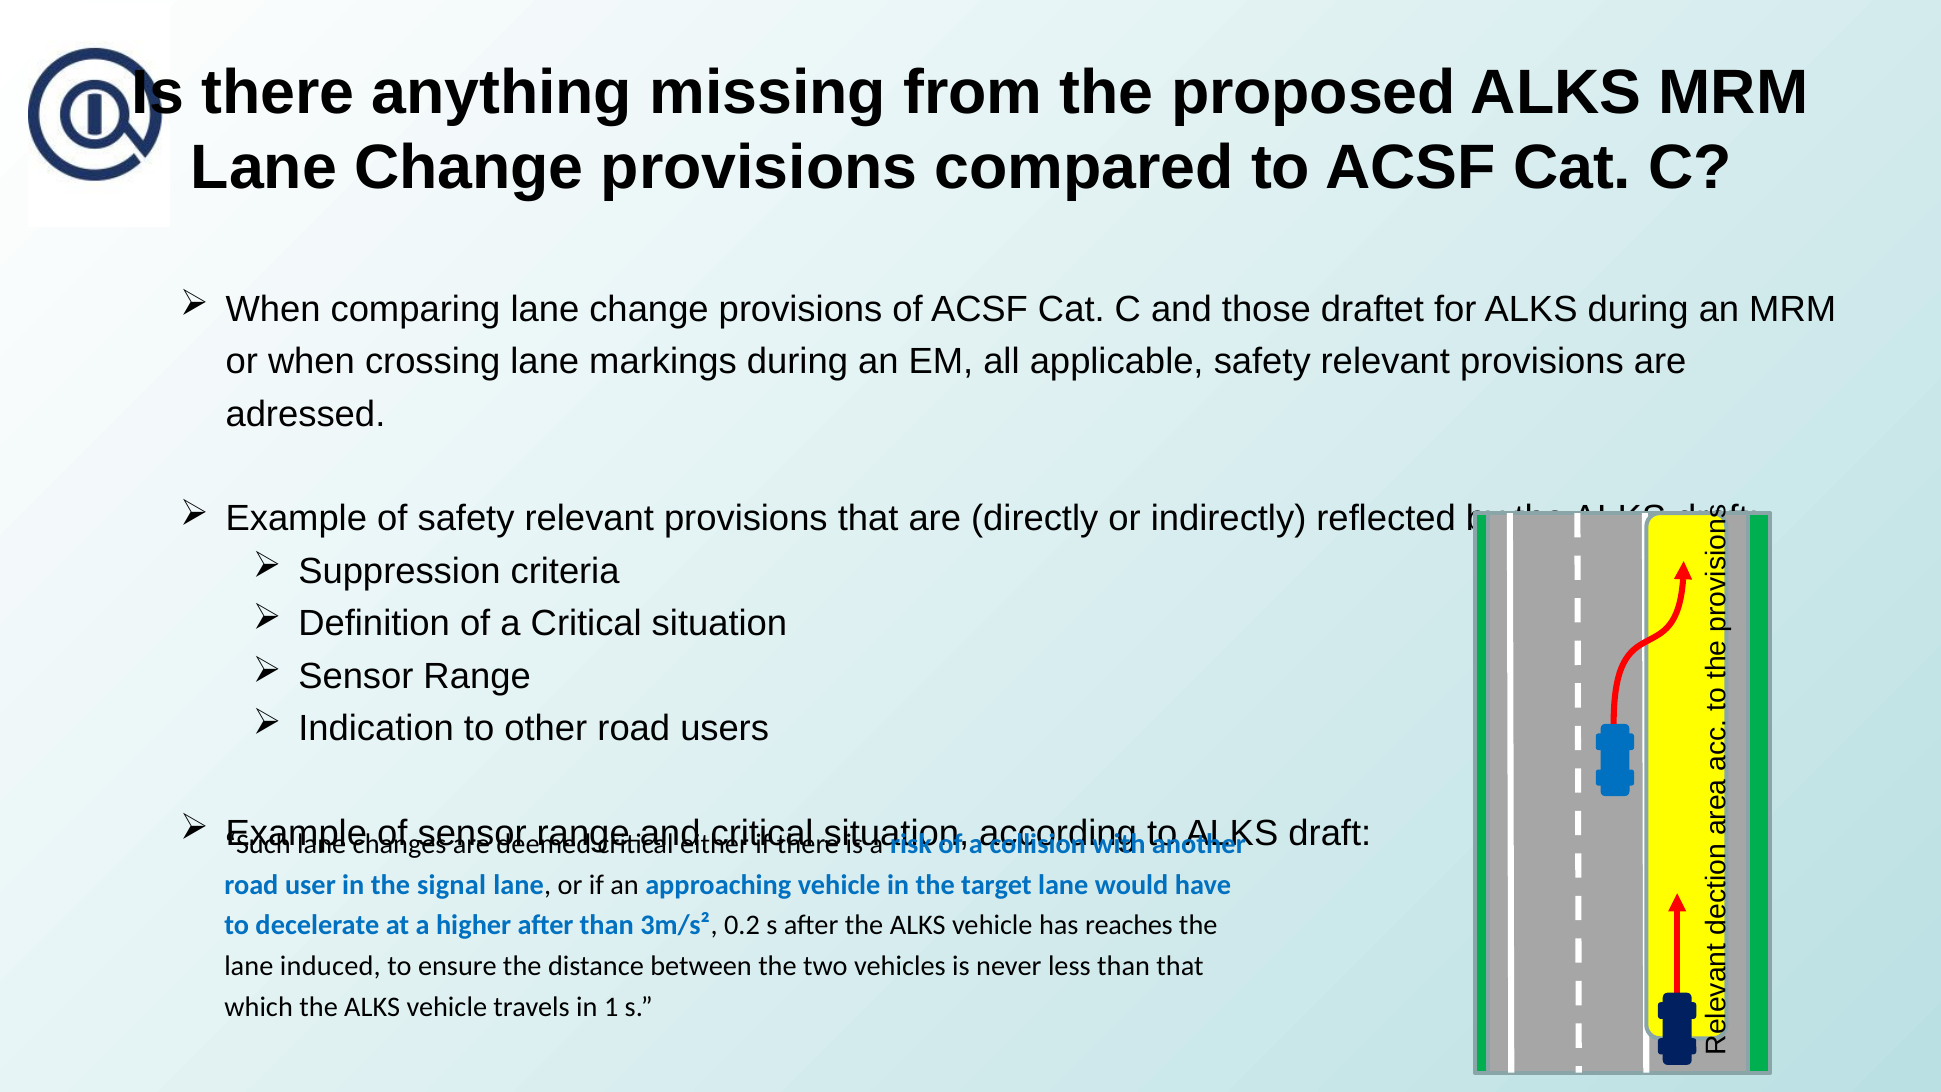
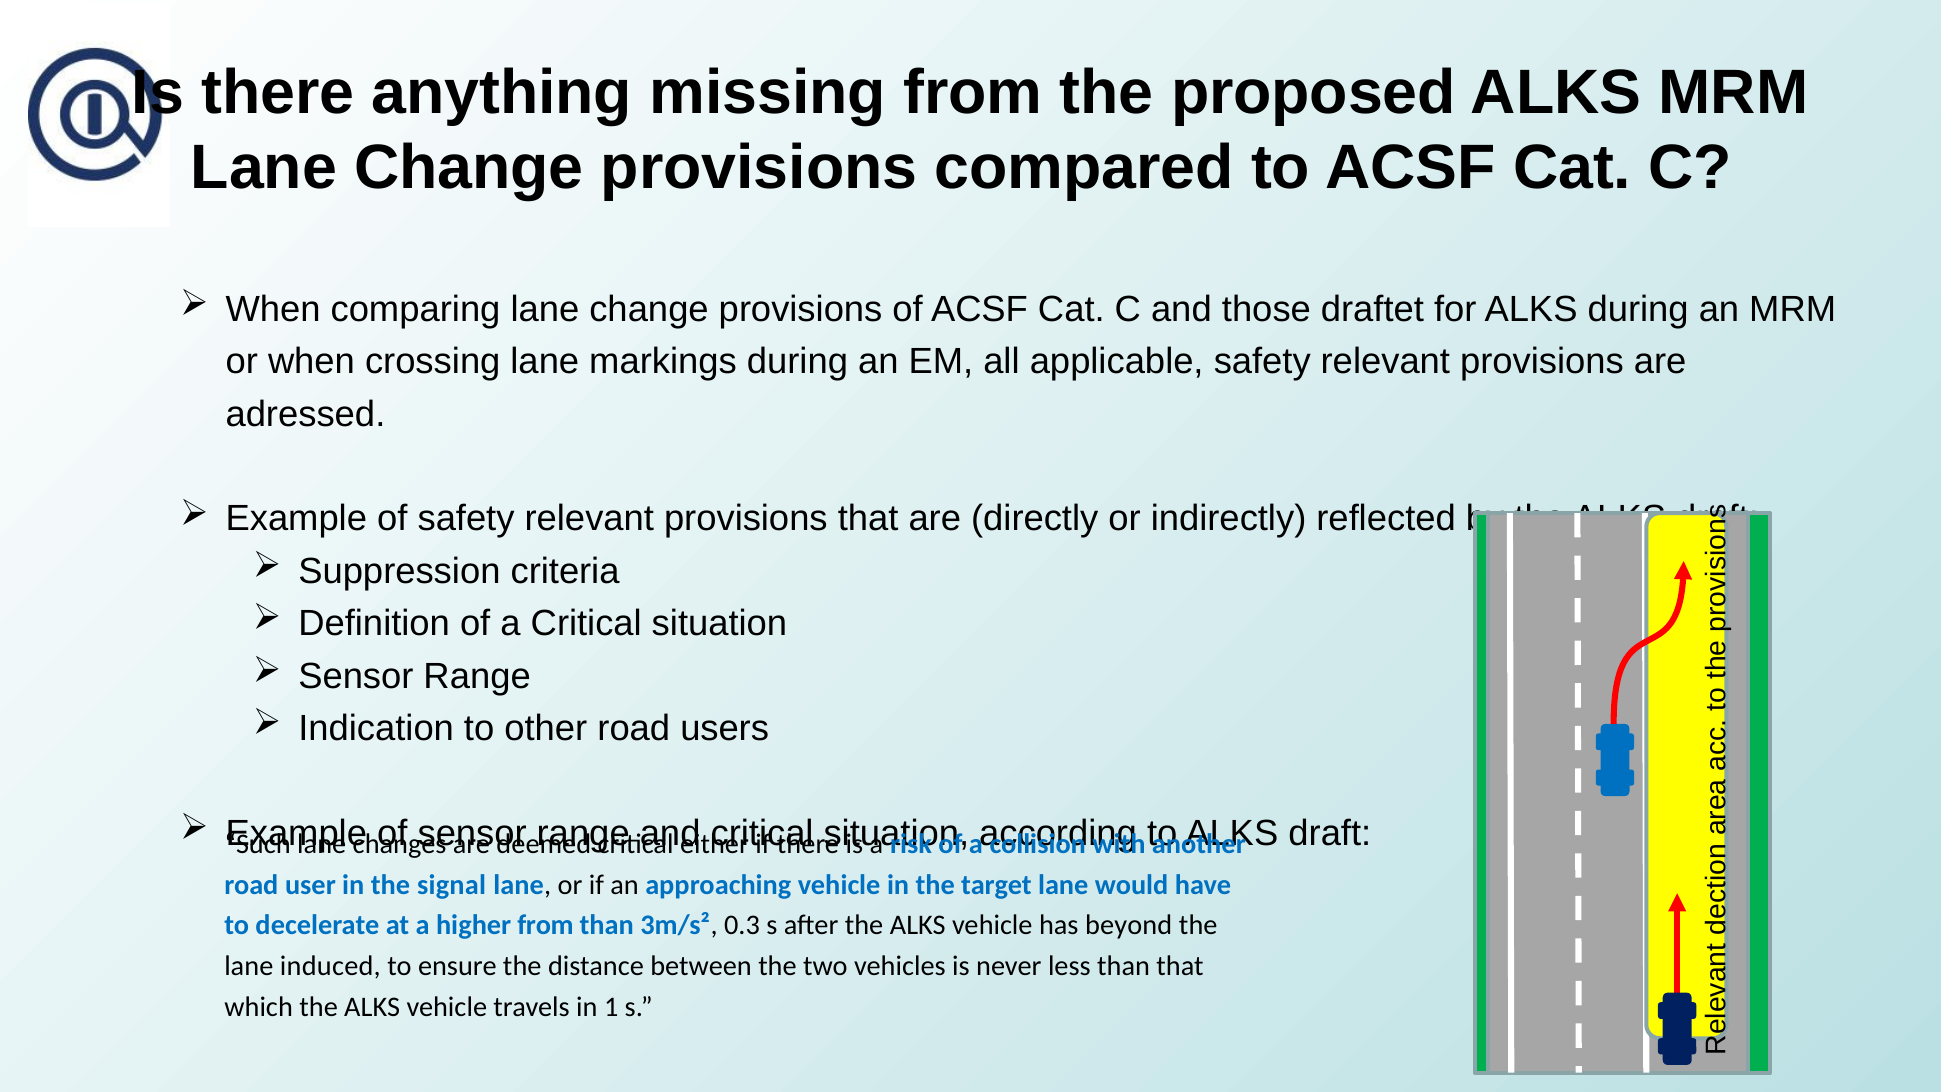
higher after: after -> from (546, 925)
0.2: 0.2 -> 0.3 (742, 925)
reaches: reaches -> beyond (1129, 925)
